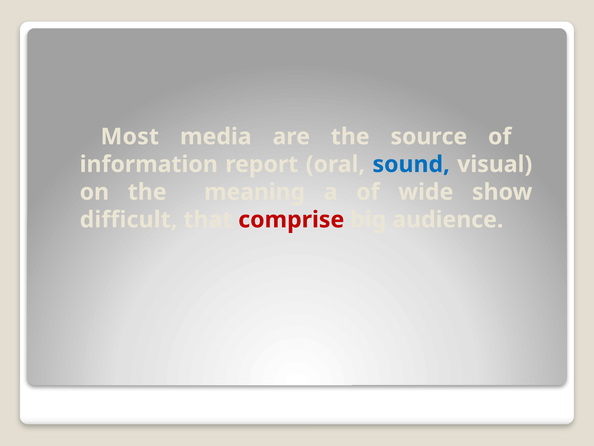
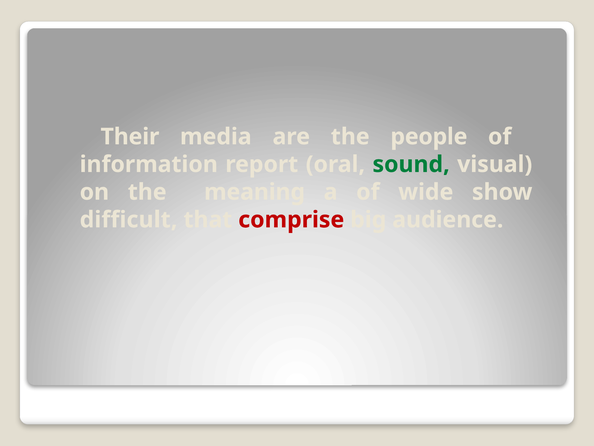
Most: Most -> Their (130, 137)
source: source -> people (429, 137)
sound colour: blue -> green (411, 164)
